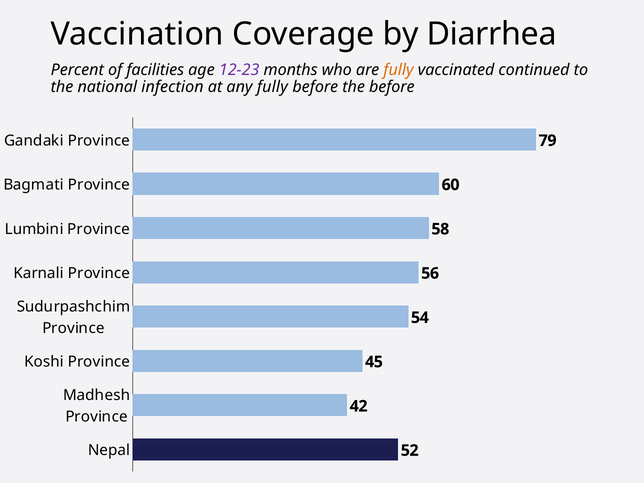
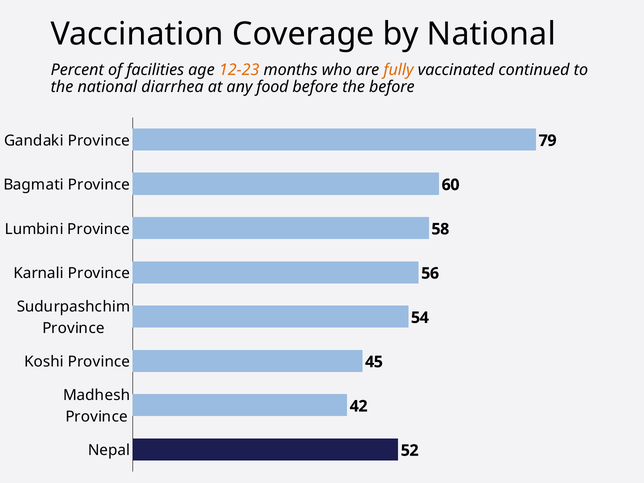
by Diarrhea: Diarrhea -> National (491, 34)
12-23 colour: purple -> orange (239, 70)
infection: infection -> diarrhea (172, 87)
any fully: fully -> food (273, 87)
